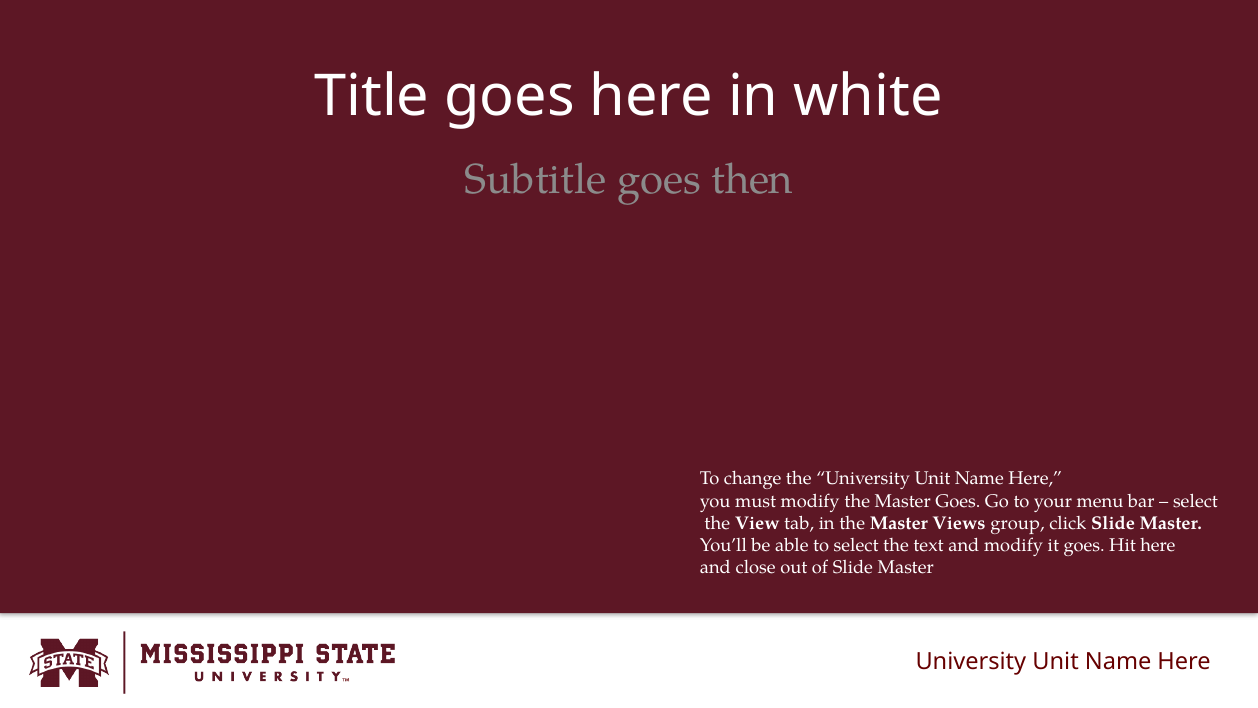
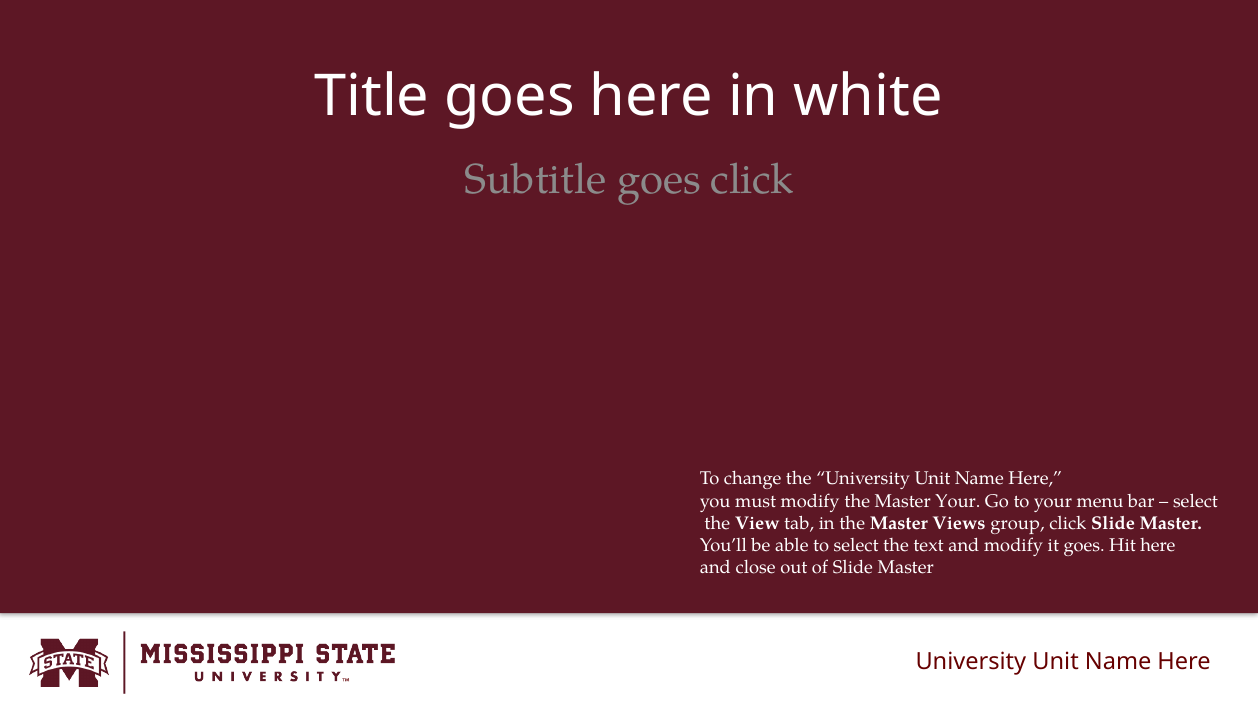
goes then: then -> click (753, 180)
Master Goes: Goes -> Your (958, 501)
